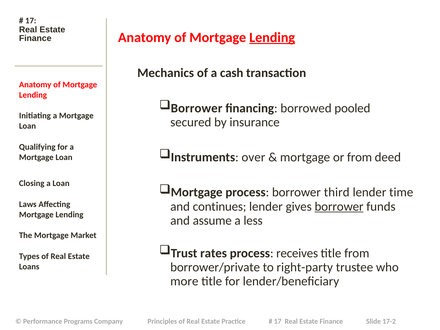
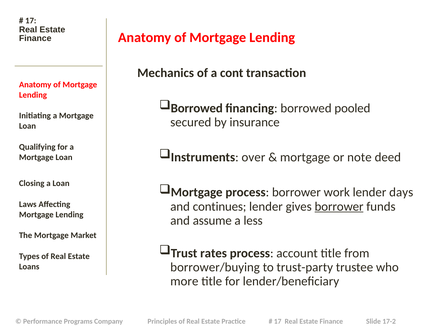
Lending underline: present -> none (272, 37)
cash: cash -> cont (232, 73)
Borrower: Borrower -> Borrowed (197, 108)
or from: from -> note (359, 157)
third: third -> work (337, 192)
time: time -> days (401, 192)
receives: receives -> account (297, 253)
borrower/private: borrower/private -> borrower/buying (215, 267)
right-party: right-party -> trust-party (305, 267)
